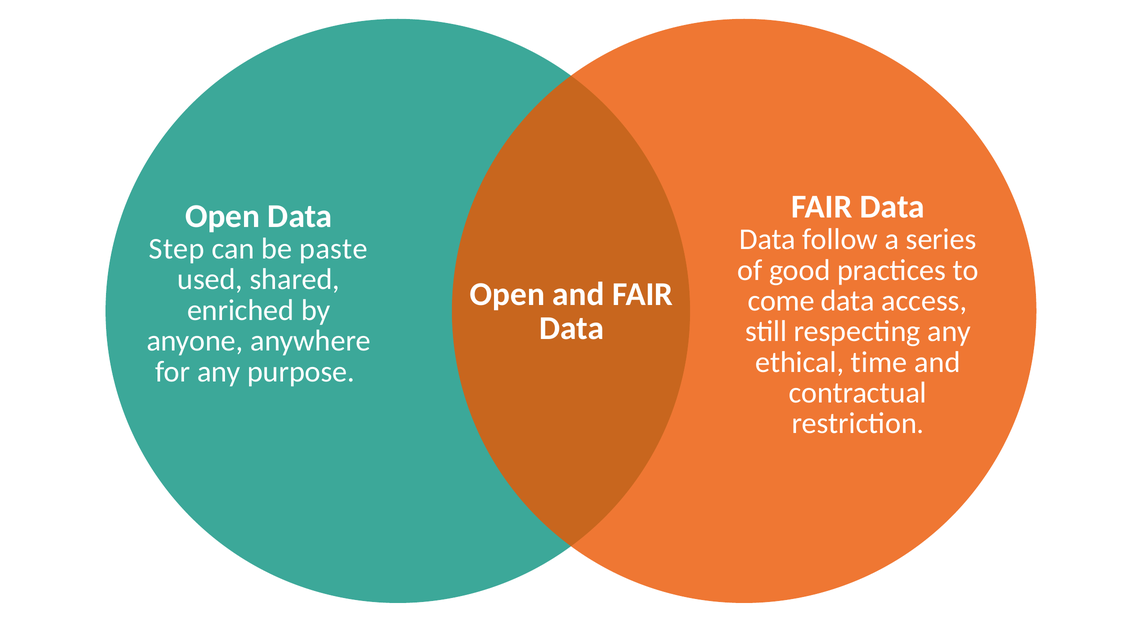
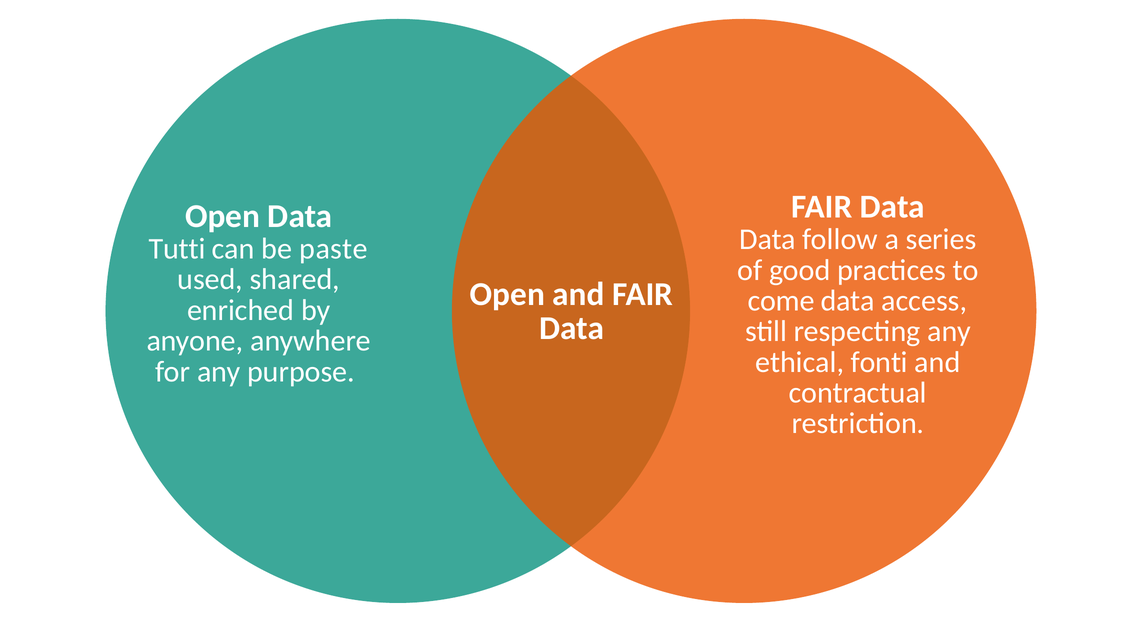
Step: Step -> Tutti (177, 249)
time: time -> fonti (879, 362)
